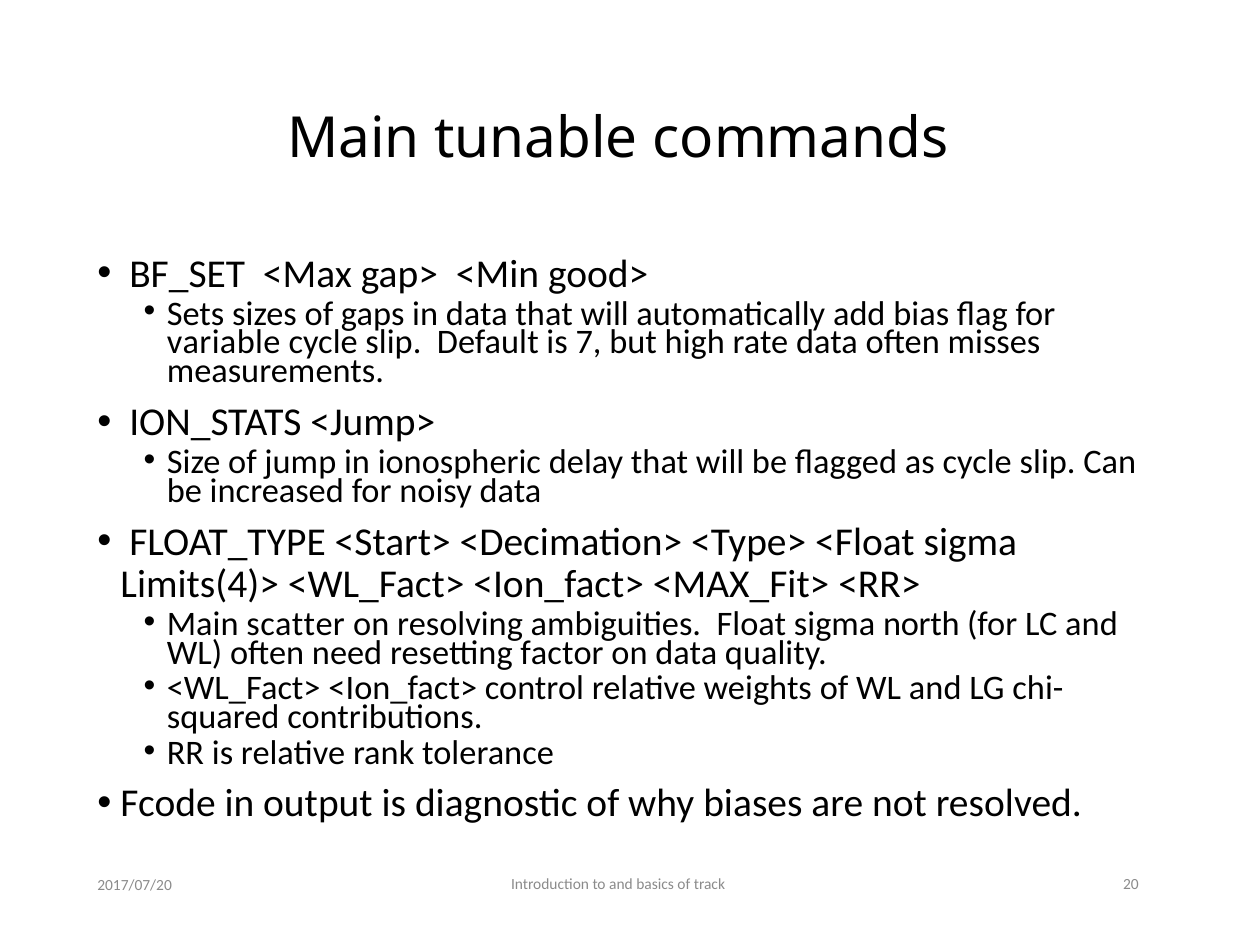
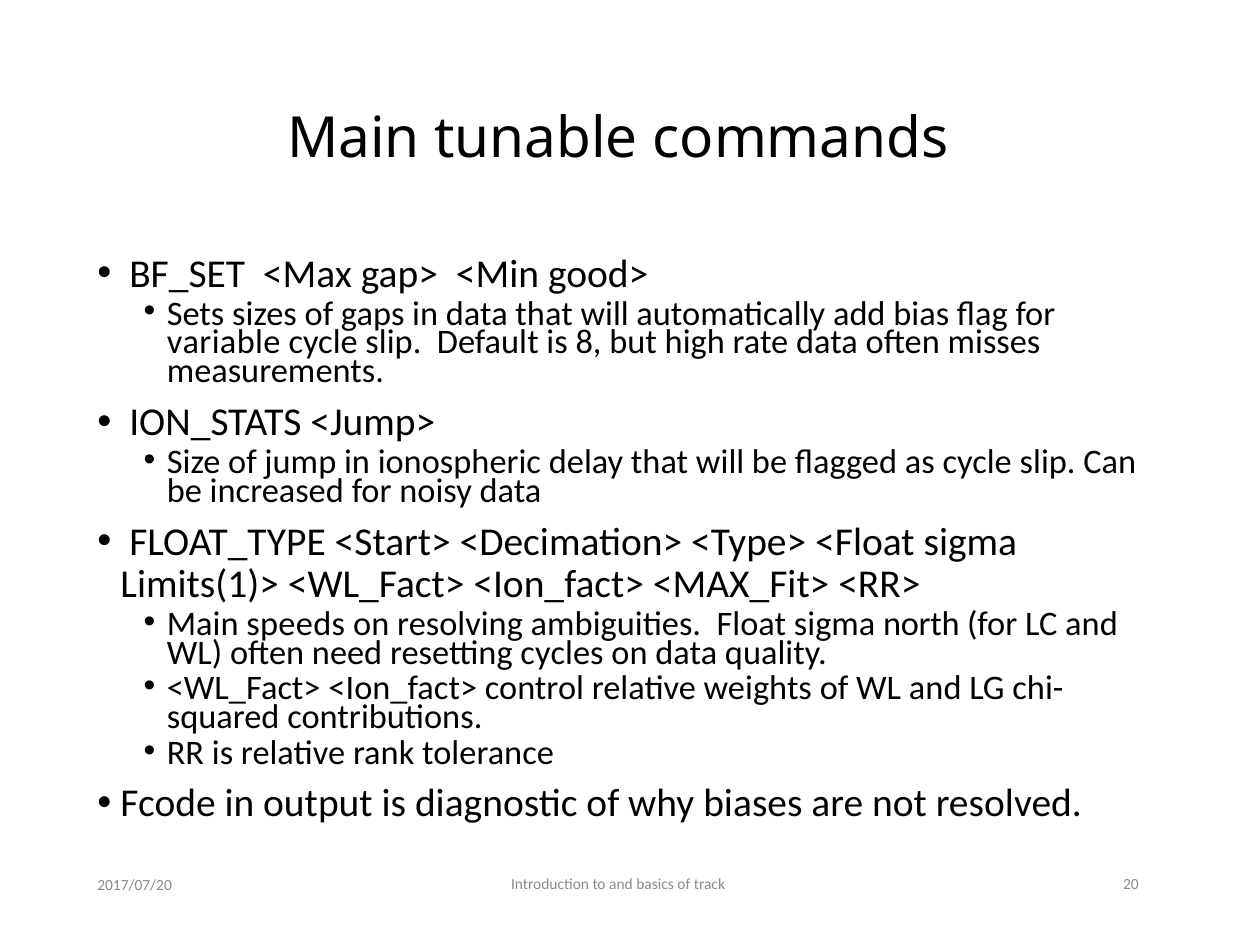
7: 7 -> 8 (589, 343)
Limits(4)>: Limits(4)> -> Limits(1)> (200, 585)
scatter: scatter -> speeds (296, 625)
factor: factor -> cycles (562, 653)
